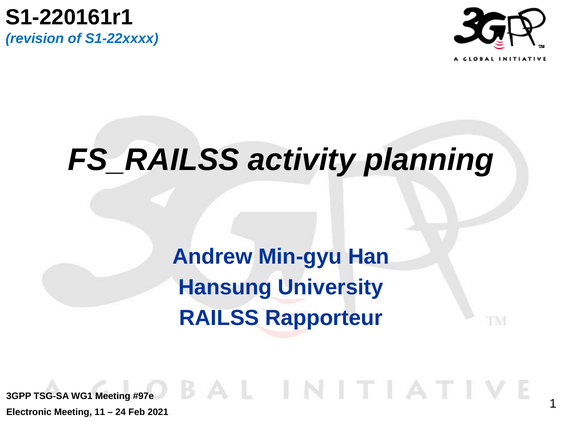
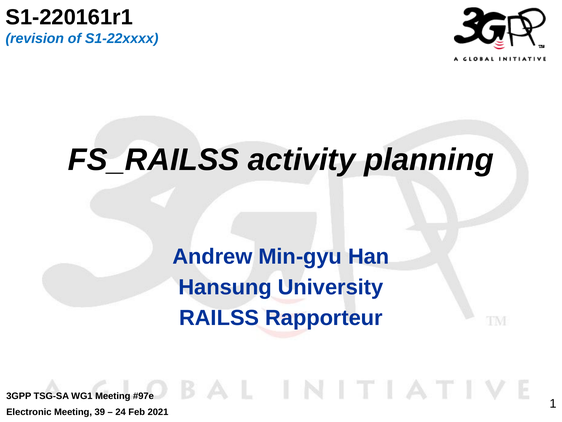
11: 11 -> 39 (100, 412)
